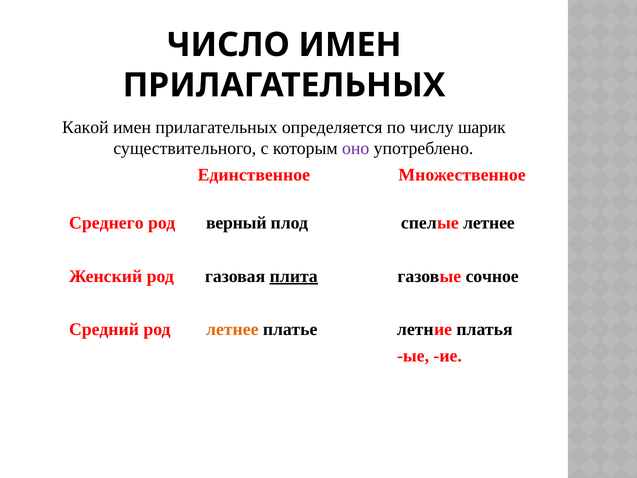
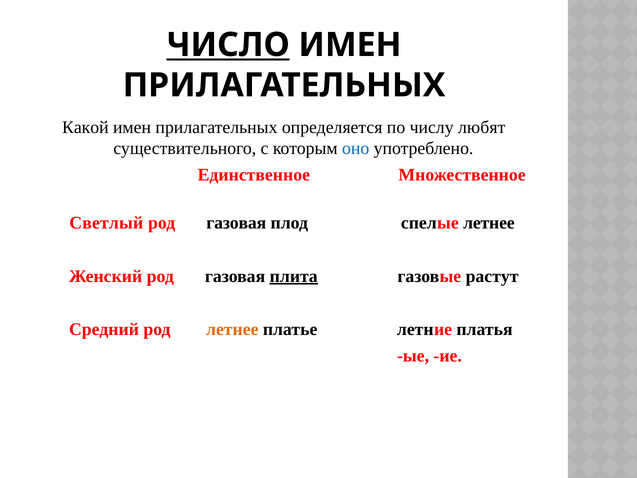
ЧИСЛО underline: none -> present (228, 45)
шарик: шарик -> любят (482, 127)
оно colour: purple -> blue (356, 148)
Среднего: Среднего -> Светлый (106, 223)
верный: верный -> газовая (236, 223)
сочное: сочное -> растут (492, 276)
